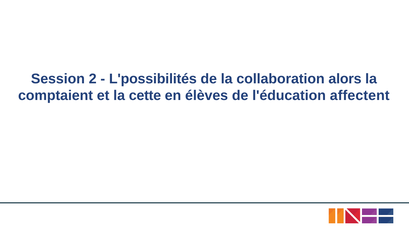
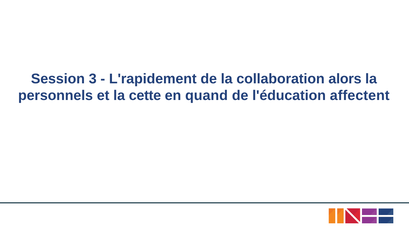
2: 2 -> 3 (93, 79)
L'possibilités: L'possibilités -> L'rapidement (153, 79)
comptaient: comptaient -> personnels (56, 96)
élèves: élèves -> quand (207, 96)
